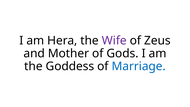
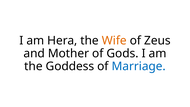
Wife colour: purple -> orange (114, 41)
